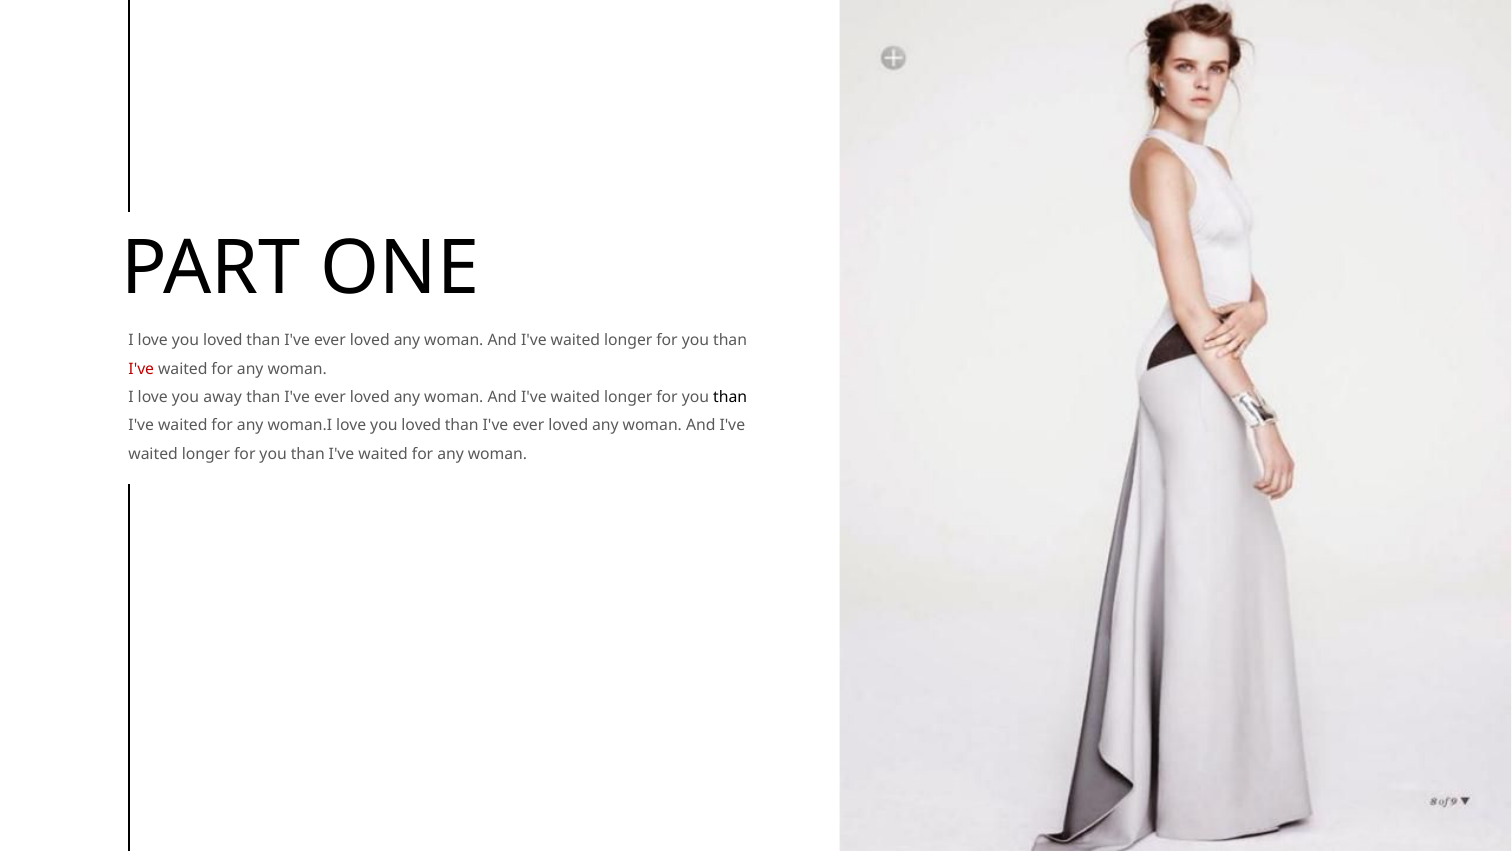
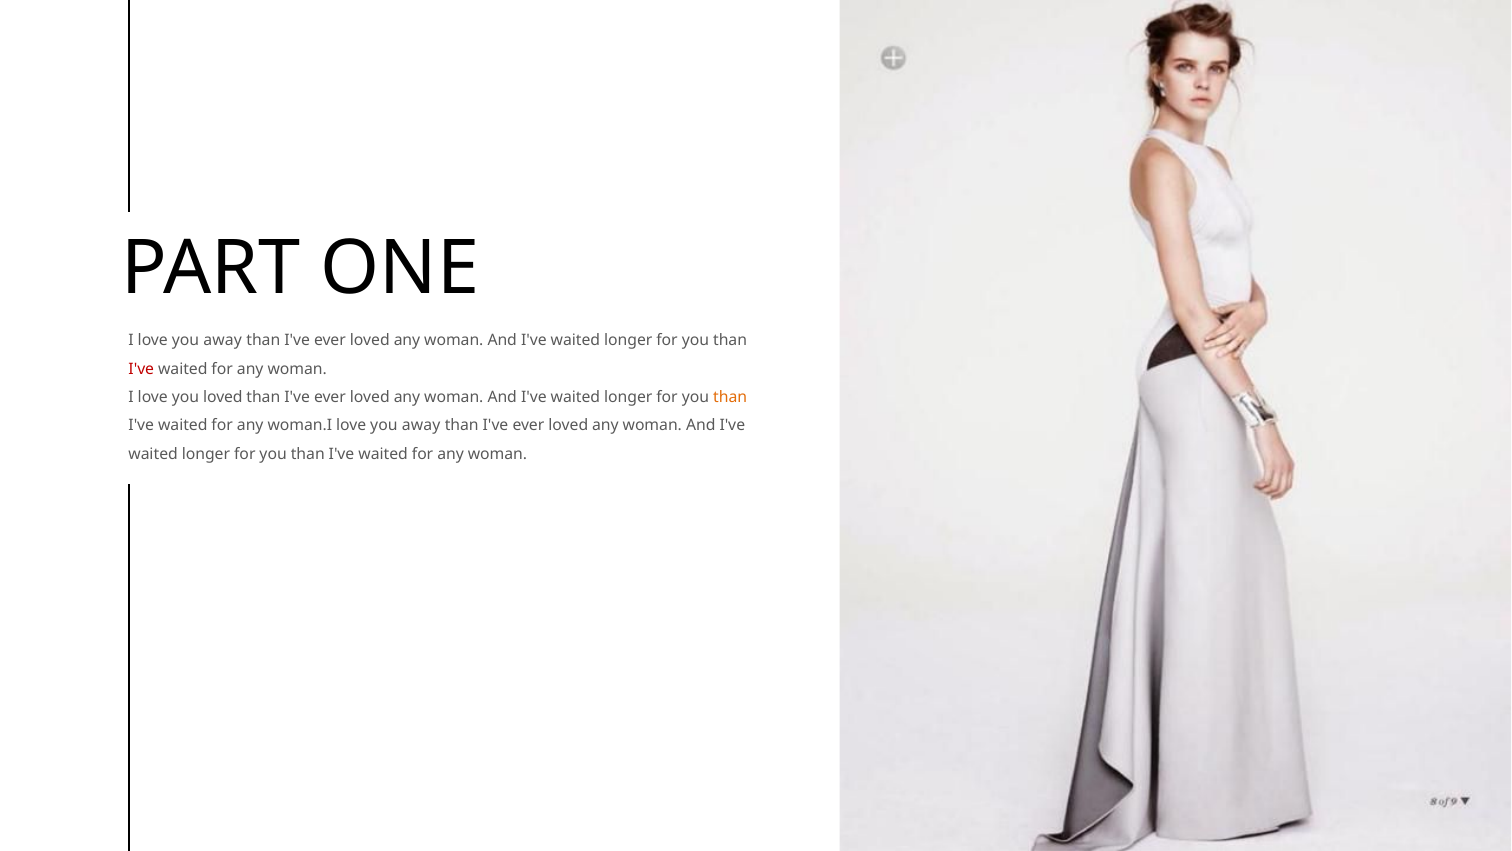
I love you loved: loved -> away (223, 340)
you away: away -> loved (223, 397)
than colour: black -> orange (730, 397)
woman.I love you loved: loved -> away (421, 425)
